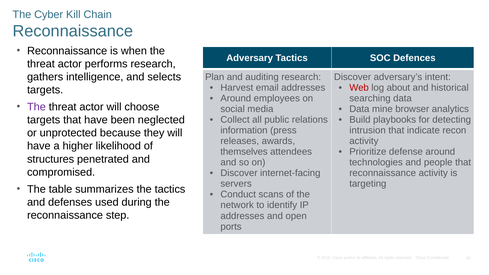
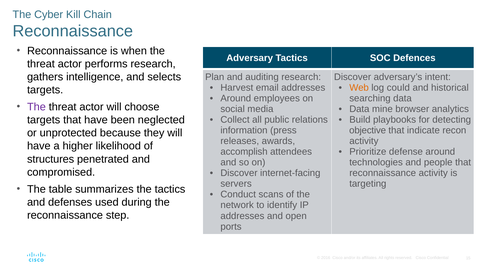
Web colour: red -> orange (359, 88)
about: about -> could (398, 88)
intrusion: intrusion -> objective (368, 130)
themselves: themselves -> accomplish (244, 152)
